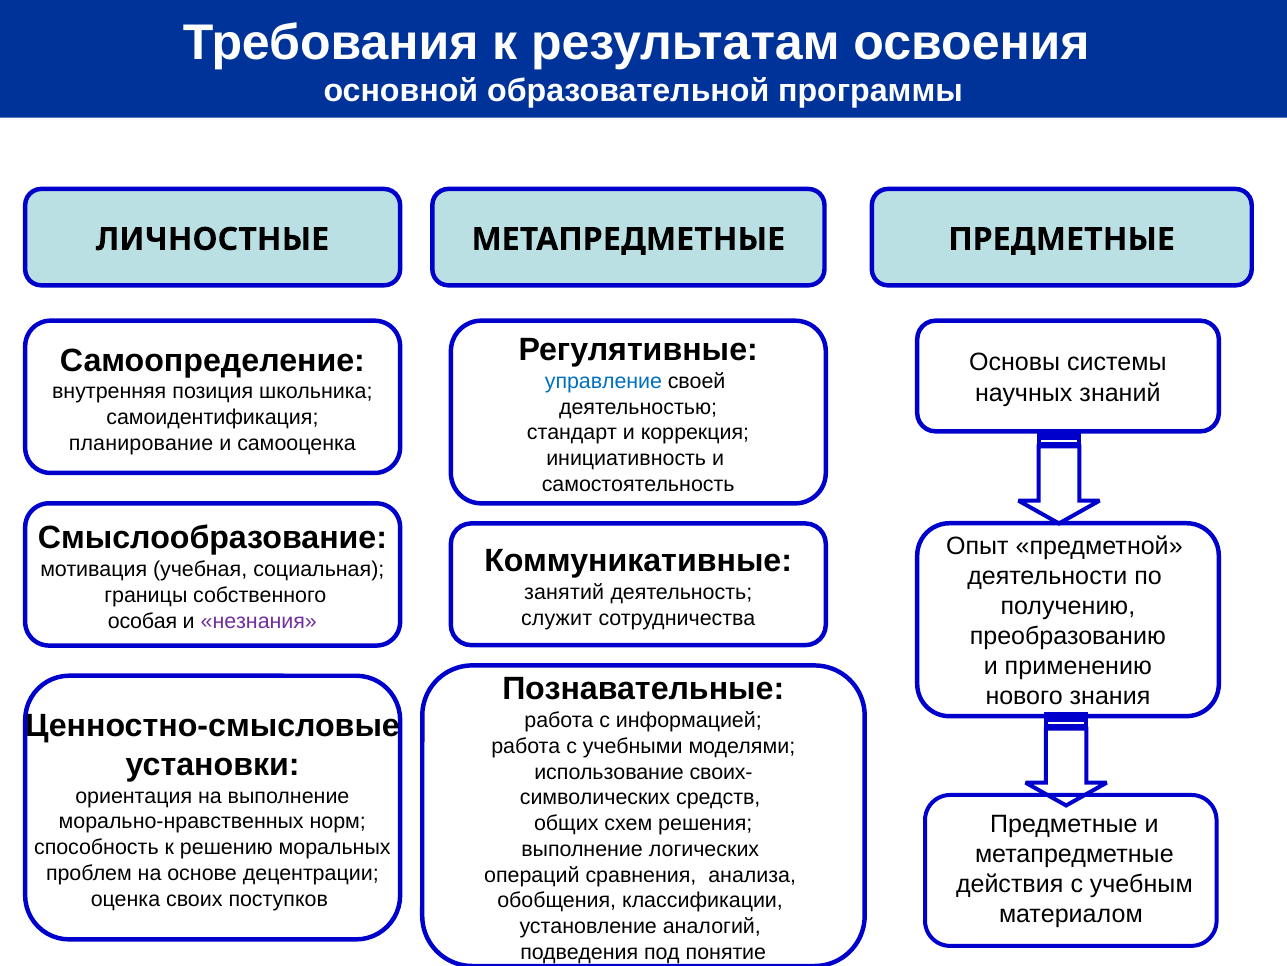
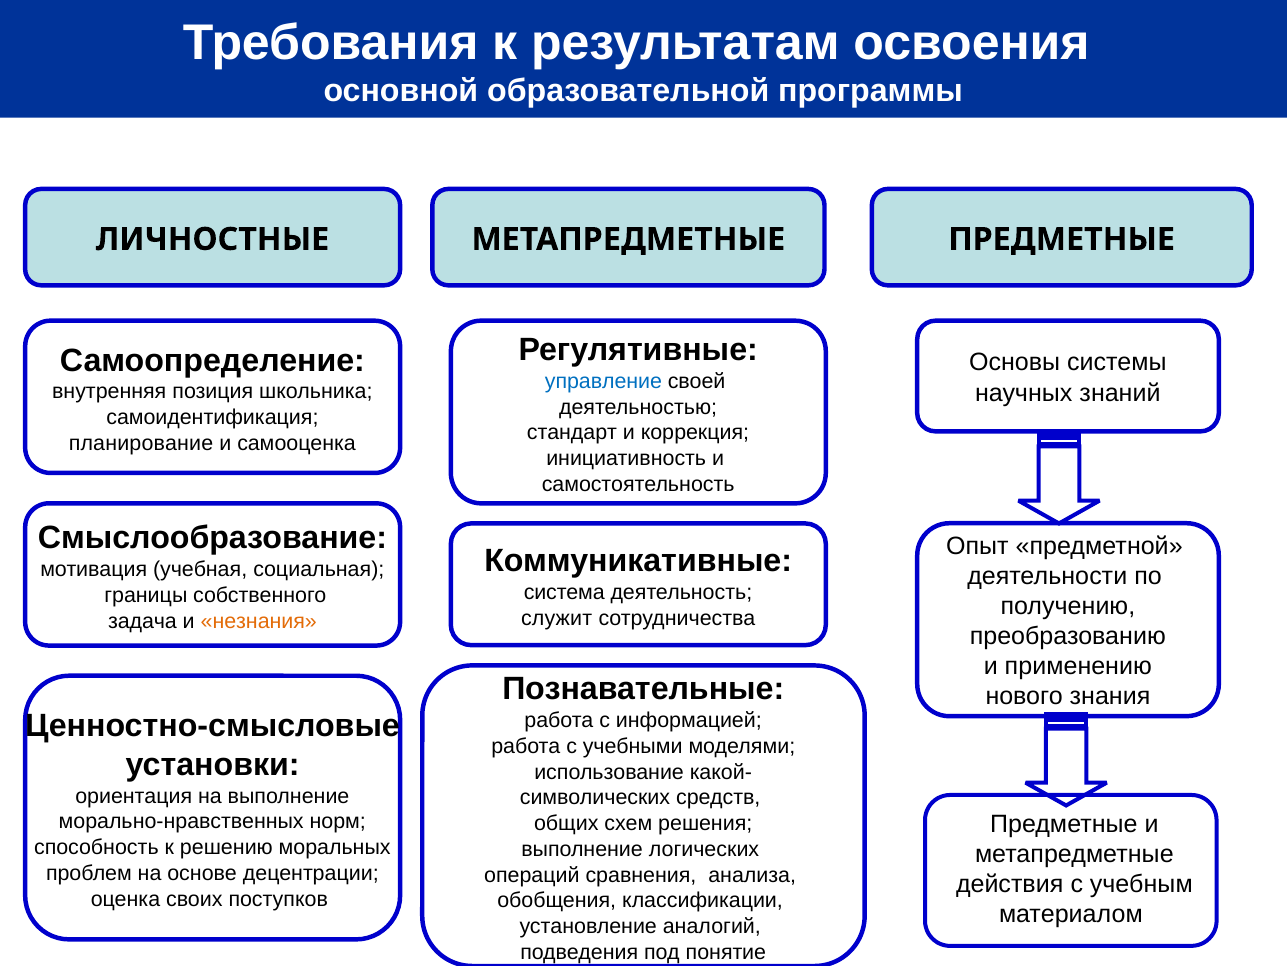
занятий: занятий -> система (564, 592)
особая: особая -> задача (142, 621)
незнания colour: purple -> orange (259, 621)
своих-: своих- -> какой- (721, 772)
